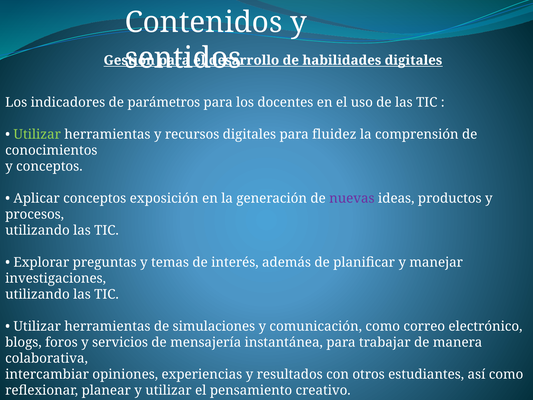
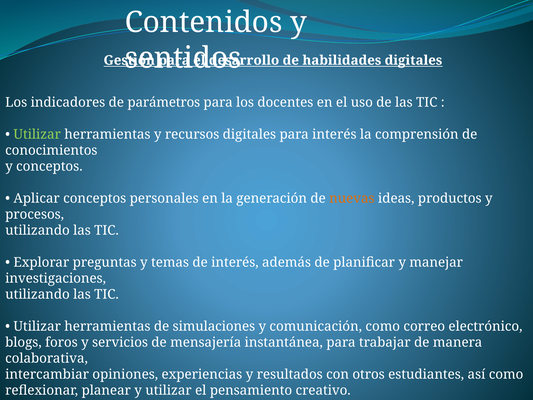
para fluidez: fluidez -> interés (334, 134)
exposición: exposición -> personales (164, 198)
nuevas colour: purple -> orange (352, 198)
